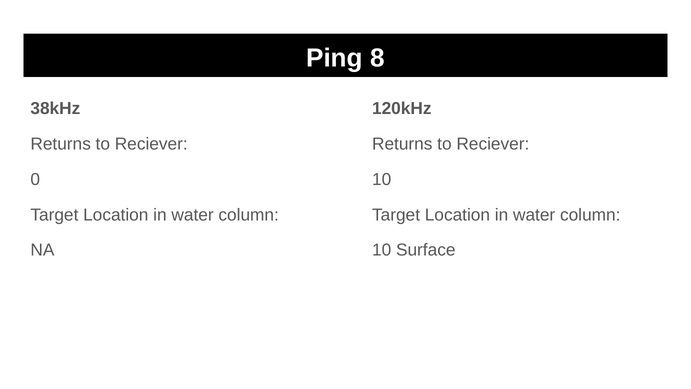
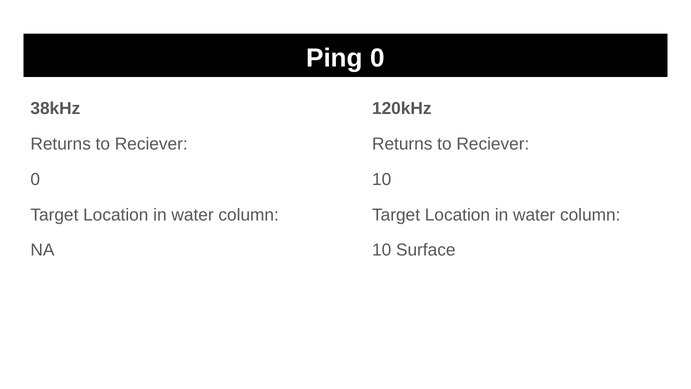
Ping 8: 8 -> 0 (377, 58)
